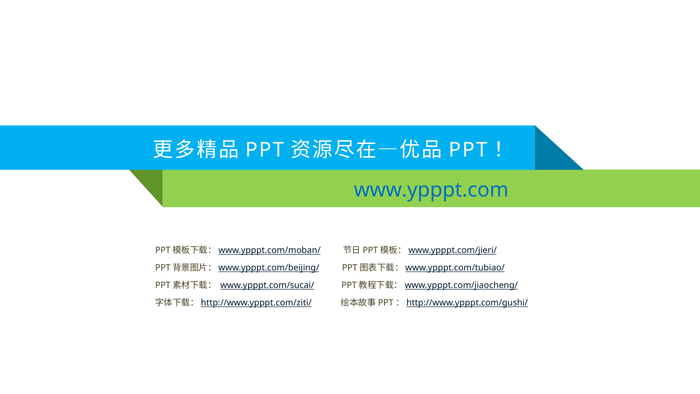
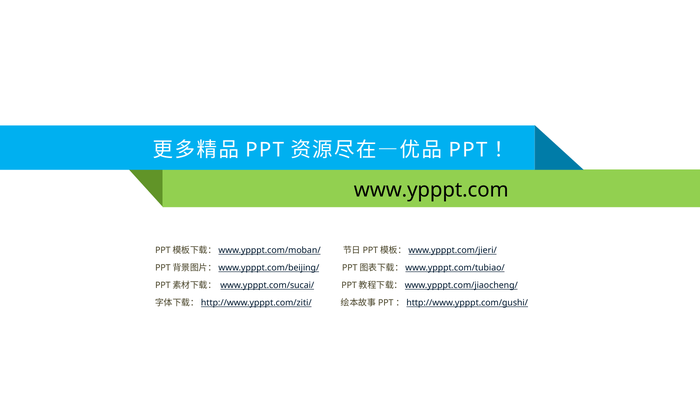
www.ypppt.com colour: blue -> black (431, 190)
